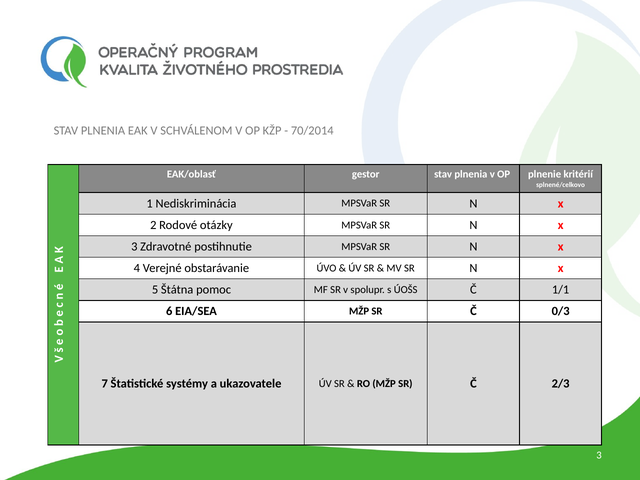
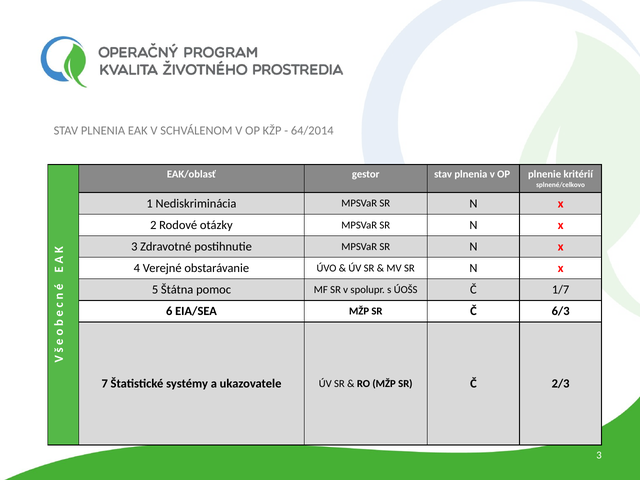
70/2014: 70/2014 -> 64/2014 (312, 131)
1/1: 1/1 -> 1/7 (561, 290)
0/3: 0/3 -> 6/3 (561, 311)
